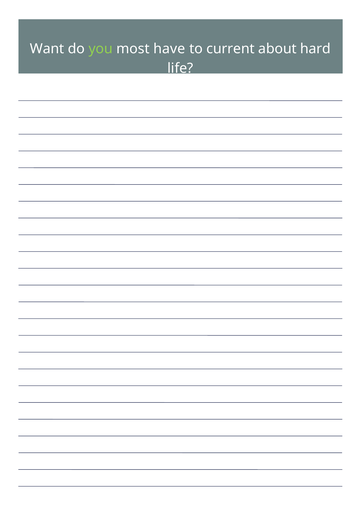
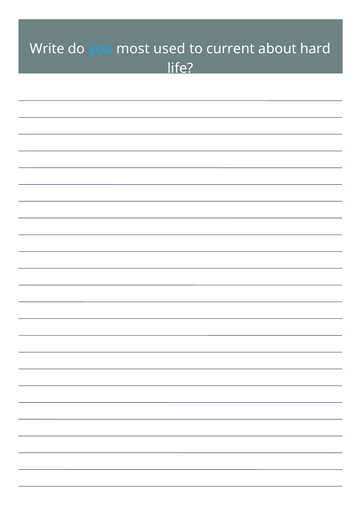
Want: Want -> Write (47, 49)
you colour: light green -> light blue (101, 49)
have: have -> used (169, 49)
